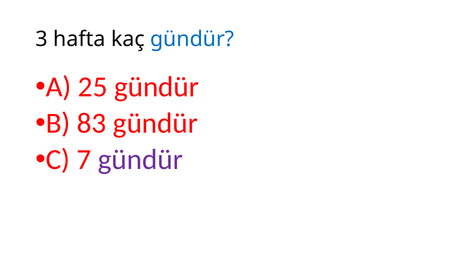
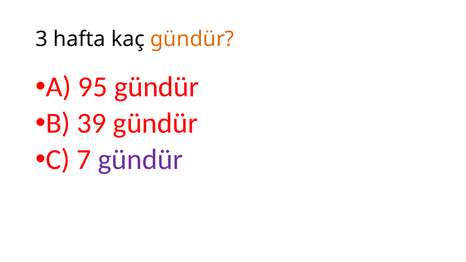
gündür colour: blue -> orange (192, 39)
25: 25 -> 95 (93, 87)
83: 83 -> 39 (92, 123)
